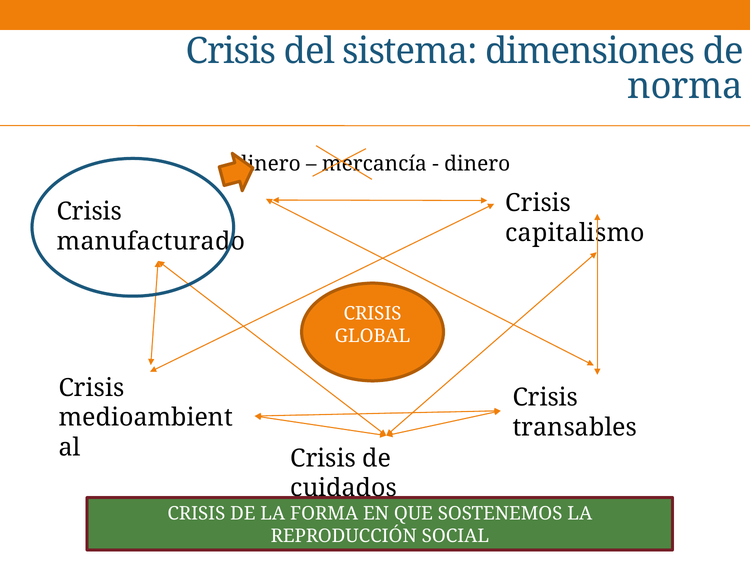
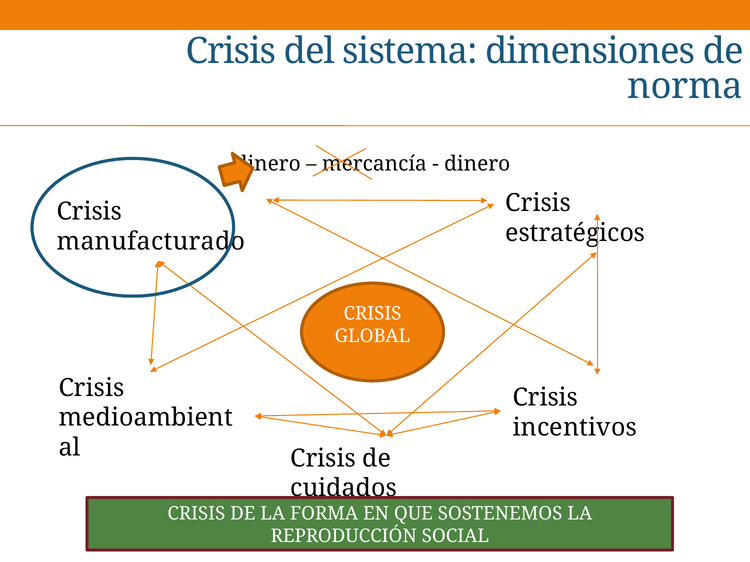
capitalismo: capitalismo -> estratégicos (575, 233)
transables: transables -> incentivos (575, 428)
